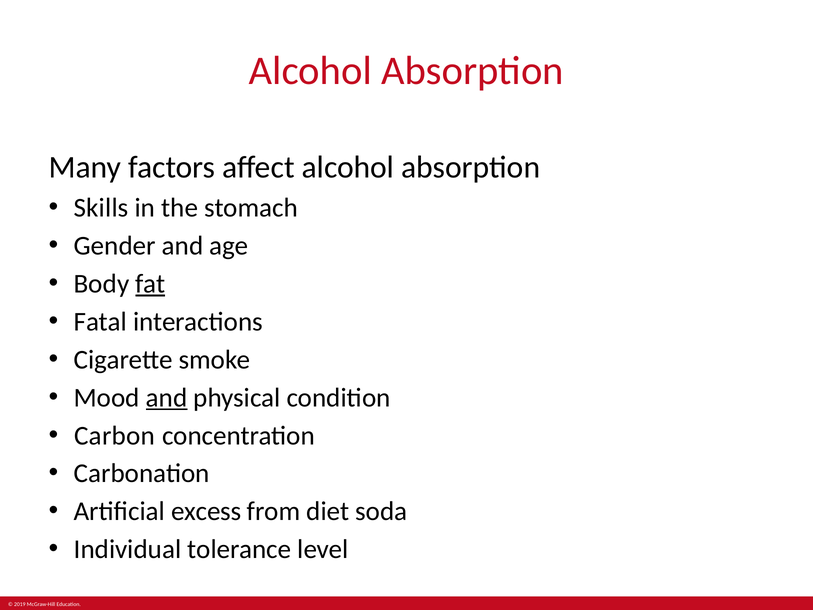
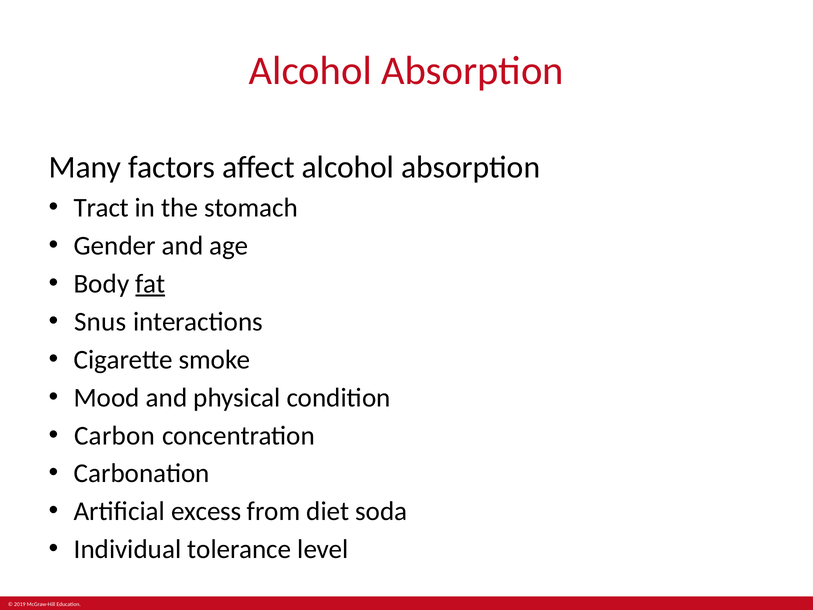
Skills: Skills -> Tract (101, 208)
Fatal: Fatal -> Snus (100, 322)
and underline: present -> none (167, 397)
